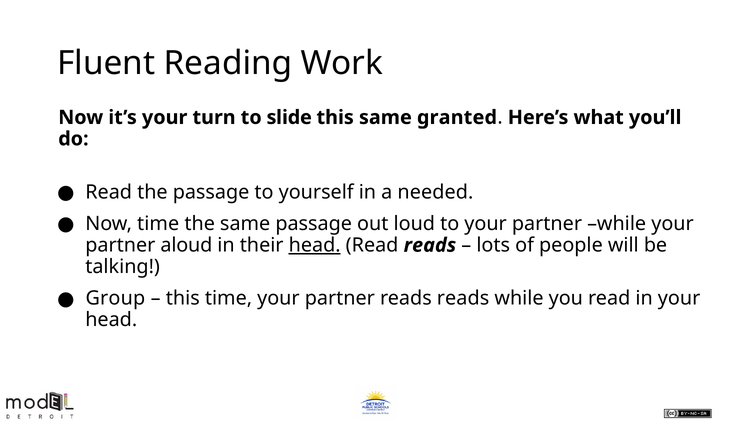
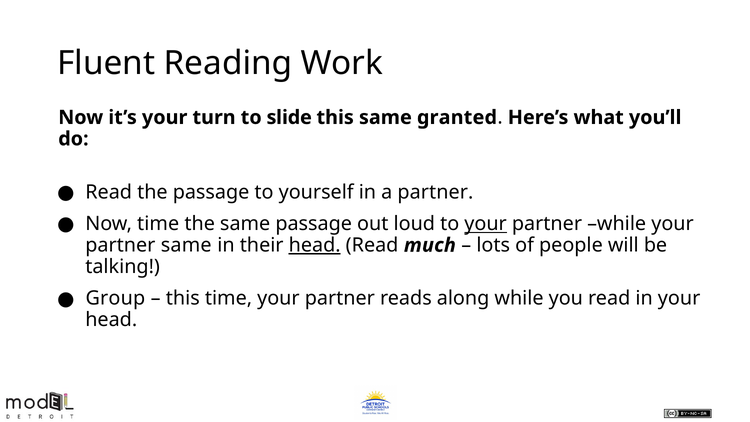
a needed: needed -> partner (435, 192)
your underline: none -> present (486, 224)
partner aloud: aloud -> same (186, 245)
Read reads: reads -> much (430, 245)
reads reads: reads -> along (463, 298)
